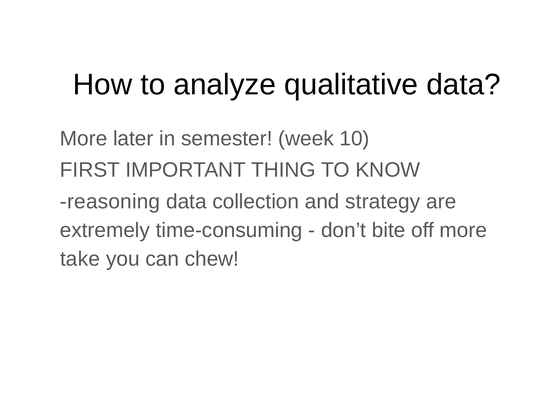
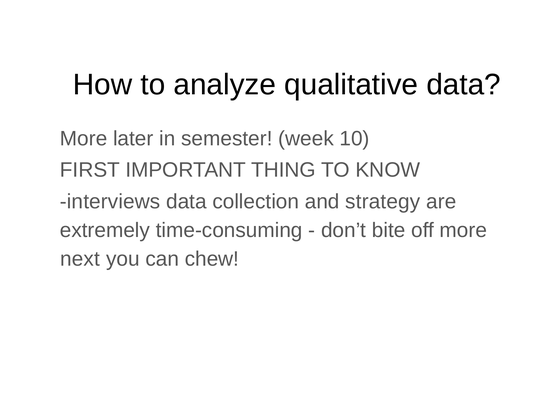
reasoning: reasoning -> interviews (110, 202)
take: take -> next (80, 259)
